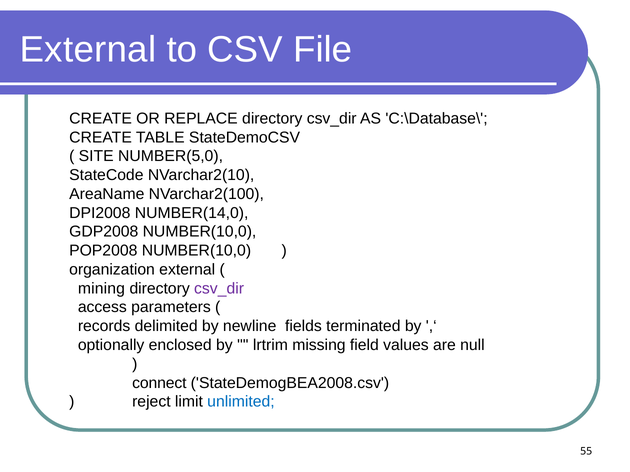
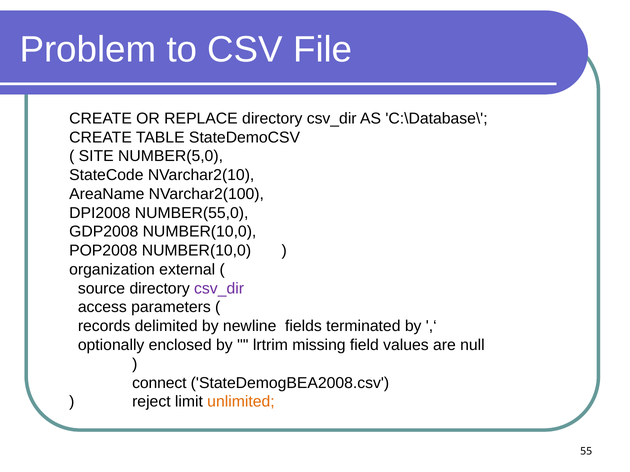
External: External -> Problem (88, 50)
NUMBER(14,0: NUMBER(14,0 -> NUMBER(55,0 (192, 213)
mining: mining -> source (102, 289)
unlimited colour: blue -> orange (241, 402)
